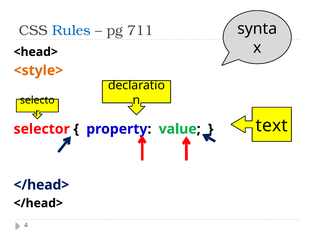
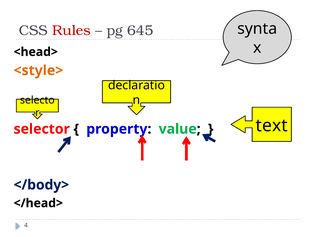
Rules colour: blue -> red (71, 30)
711: 711 -> 645 (140, 30)
</head>: </head> -> </body> (41, 184)
